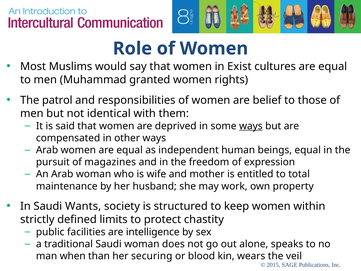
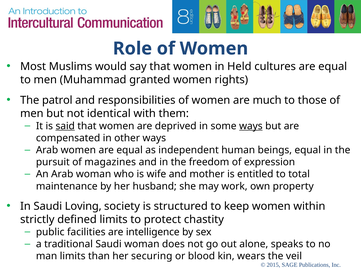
Exist: Exist -> Held (239, 66)
belief: belief -> much (267, 100)
said underline: none -> present (65, 126)
Wants: Wants -> Loving (83, 206)
man when: when -> limits (73, 256)
